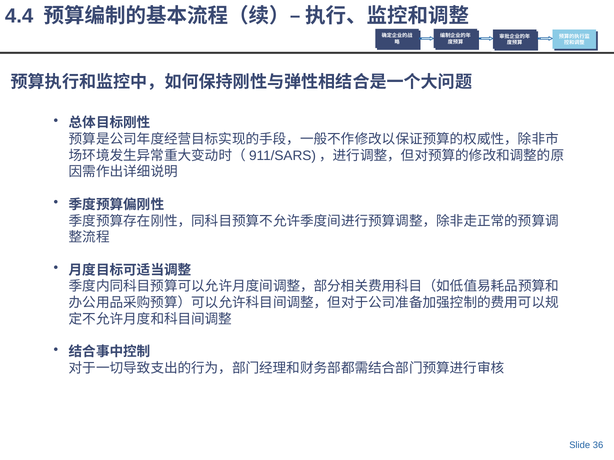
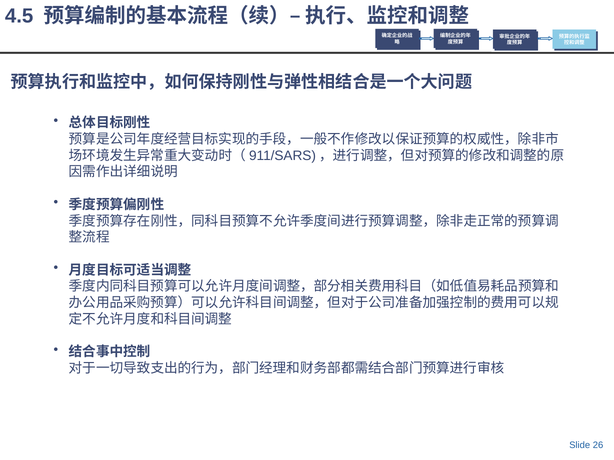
4.4: 4.4 -> 4.5 (19, 16)
36: 36 -> 26 (598, 446)
